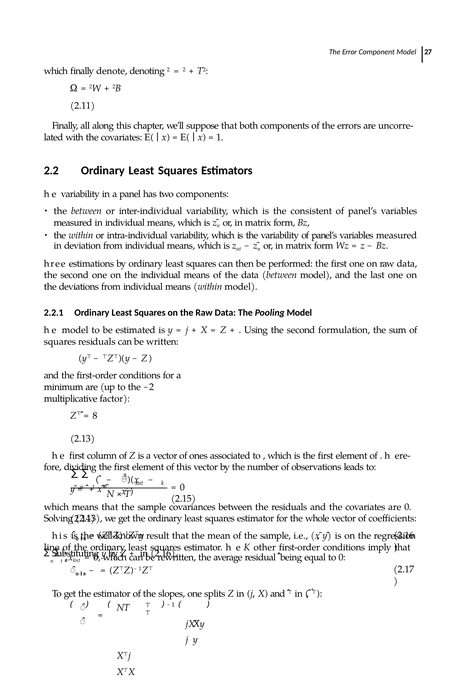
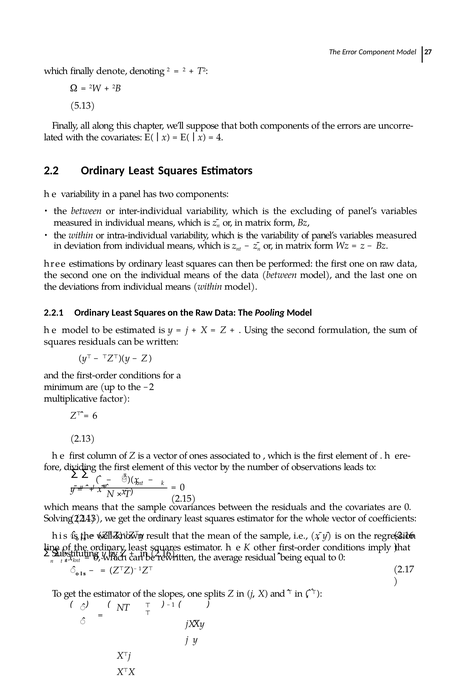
2.11: 2.11 -> 5.13 (83, 106)
1: 1 -> 4 (220, 137)
consistent: consistent -> excluding (311, 211)
8: 8 -> 6 (95, 415)
